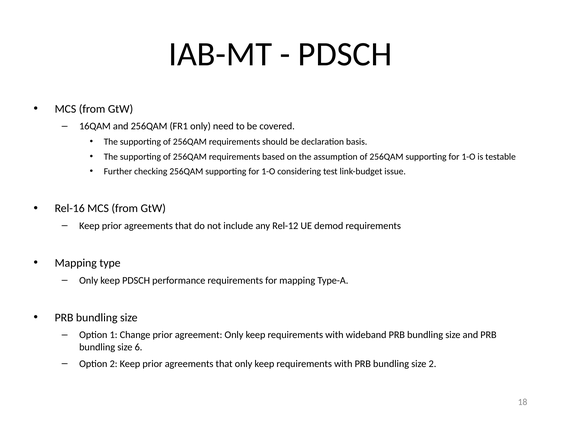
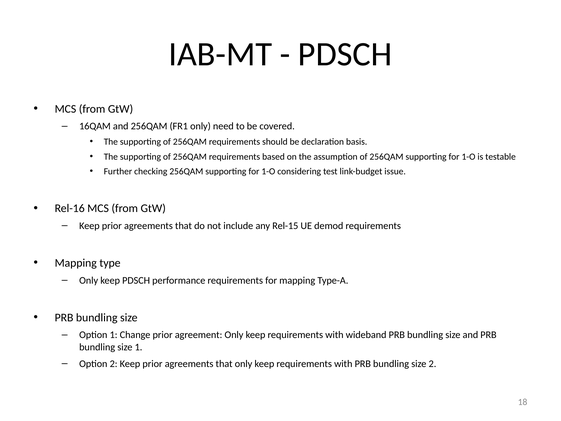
Rel-12: Rel-12 -> Rel-15 (285, 226)
size 6: 6 -> 1 (139, 347)
